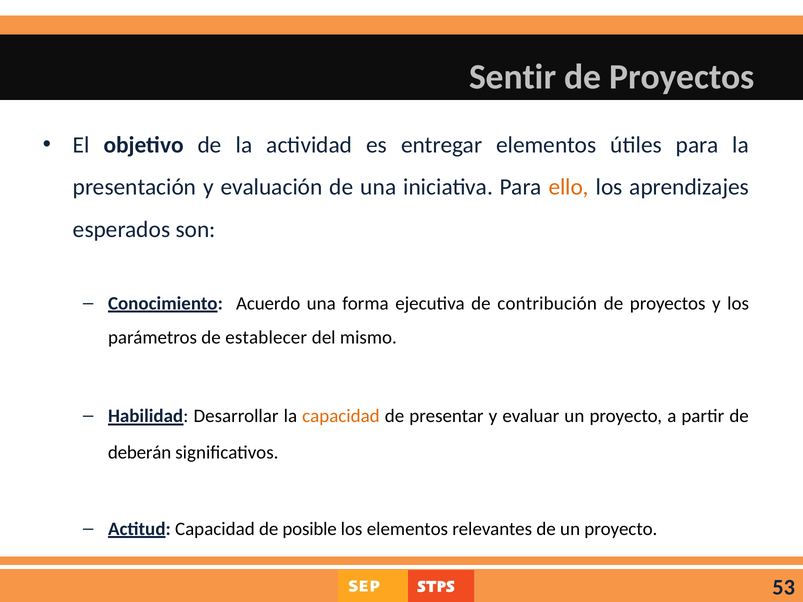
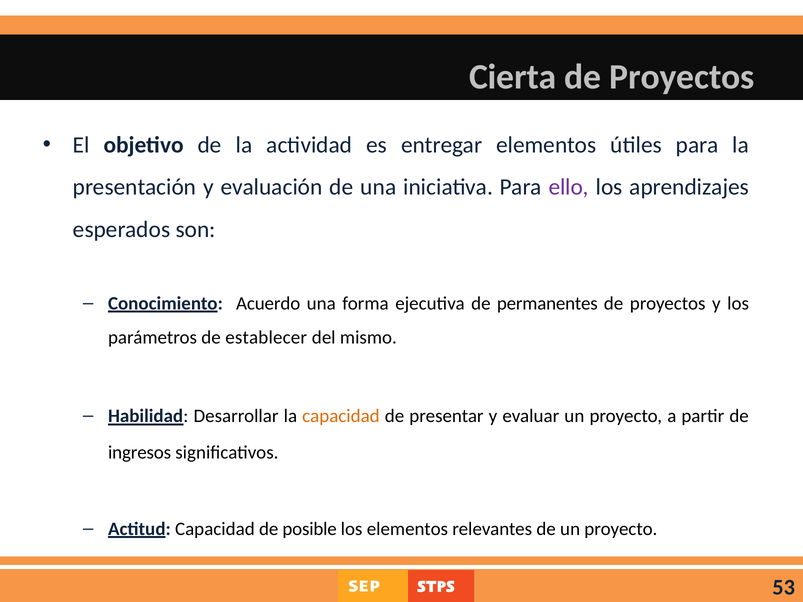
Sentir: Sentir -> Cierta (513, 77)
ello colour: orange -> purple (569, 187)
contribución: contribución -> permanentes (547, 304)
deberán: deberán -> ingresos (140, 453)
